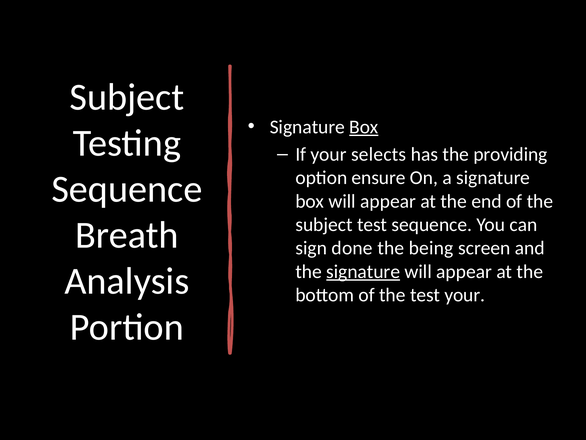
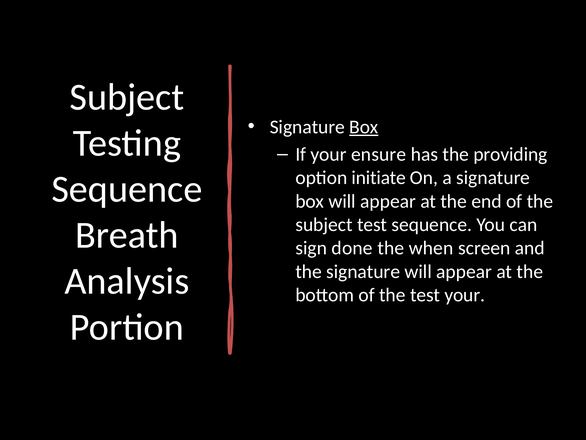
selects: selects -> ensure (379, 154)
ensure: ensure -> initiate (379, 178)
being: being -> when (431, 248)
signature underline: present -> none (363, 271)
